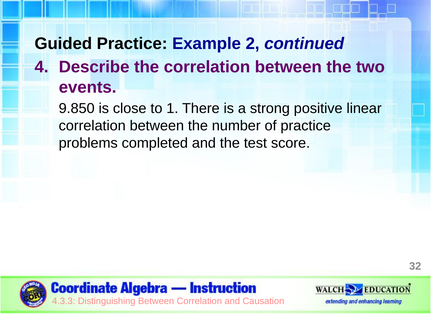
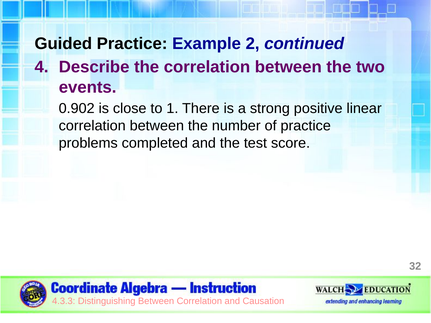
9.850: 9.850 -> 0.902 (77, 109)
